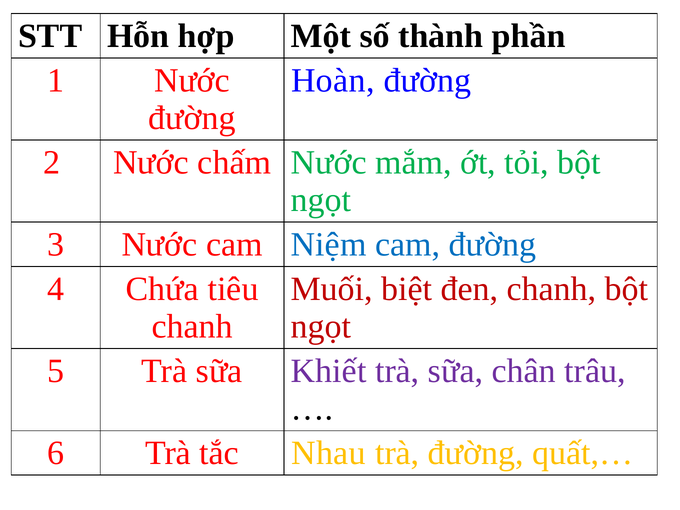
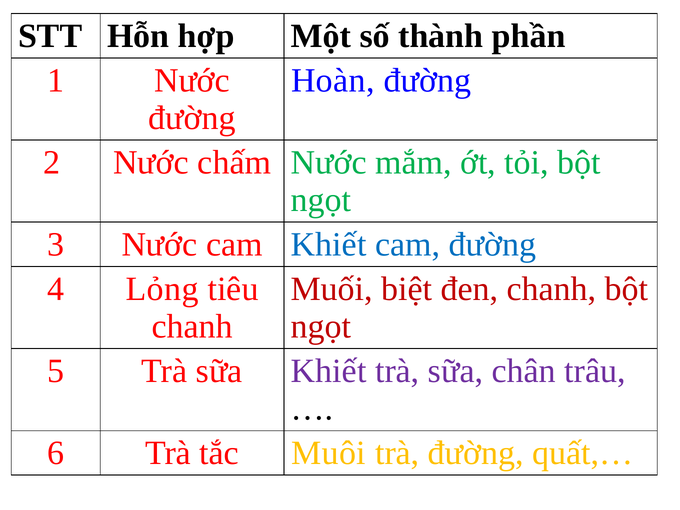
cam Niệm: Niệm -> Khiết (329, 245)
Chứa: Chứa -> Lỏng (162, 289)
Nhau: Nhau -> Muôi (328, 453)
